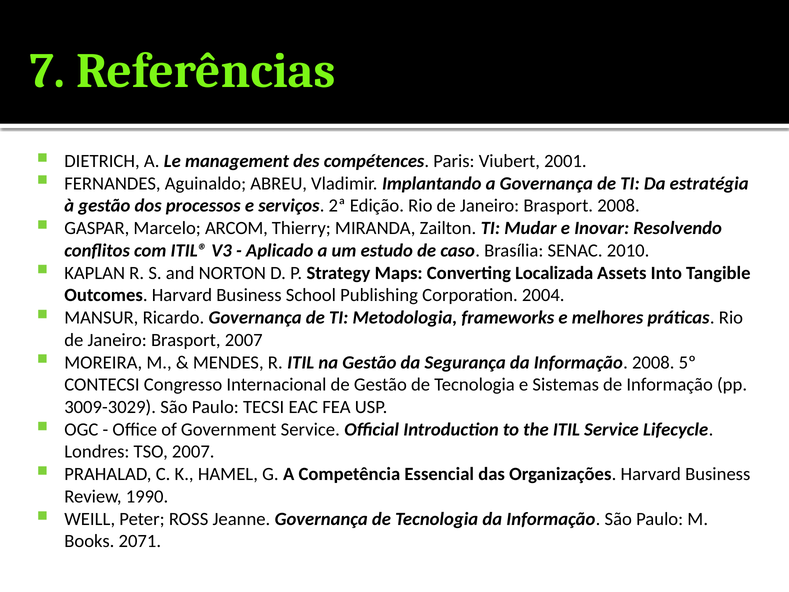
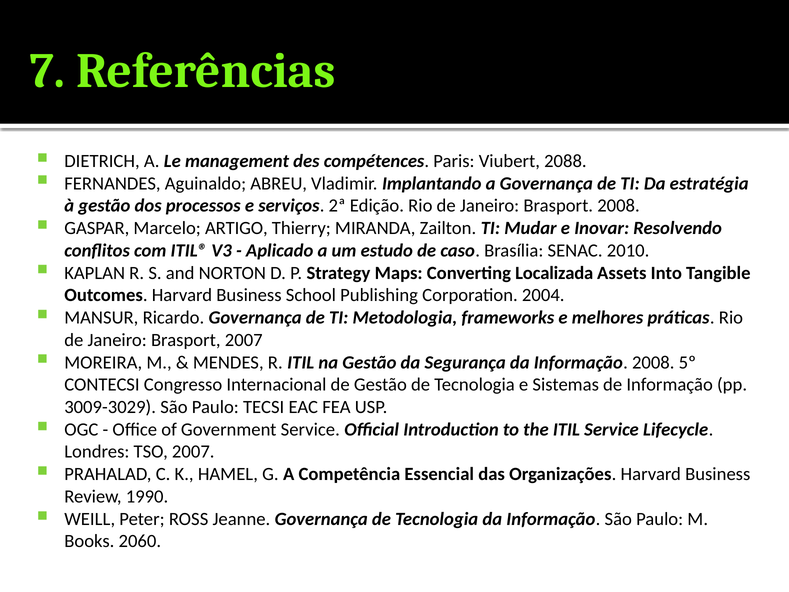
2001: 2001 -> 2088 (565, 161)
ARCOM: ARCOM -> ARTIGO (236, 228)
2071: 2071 -> 2060 (140, 541)
